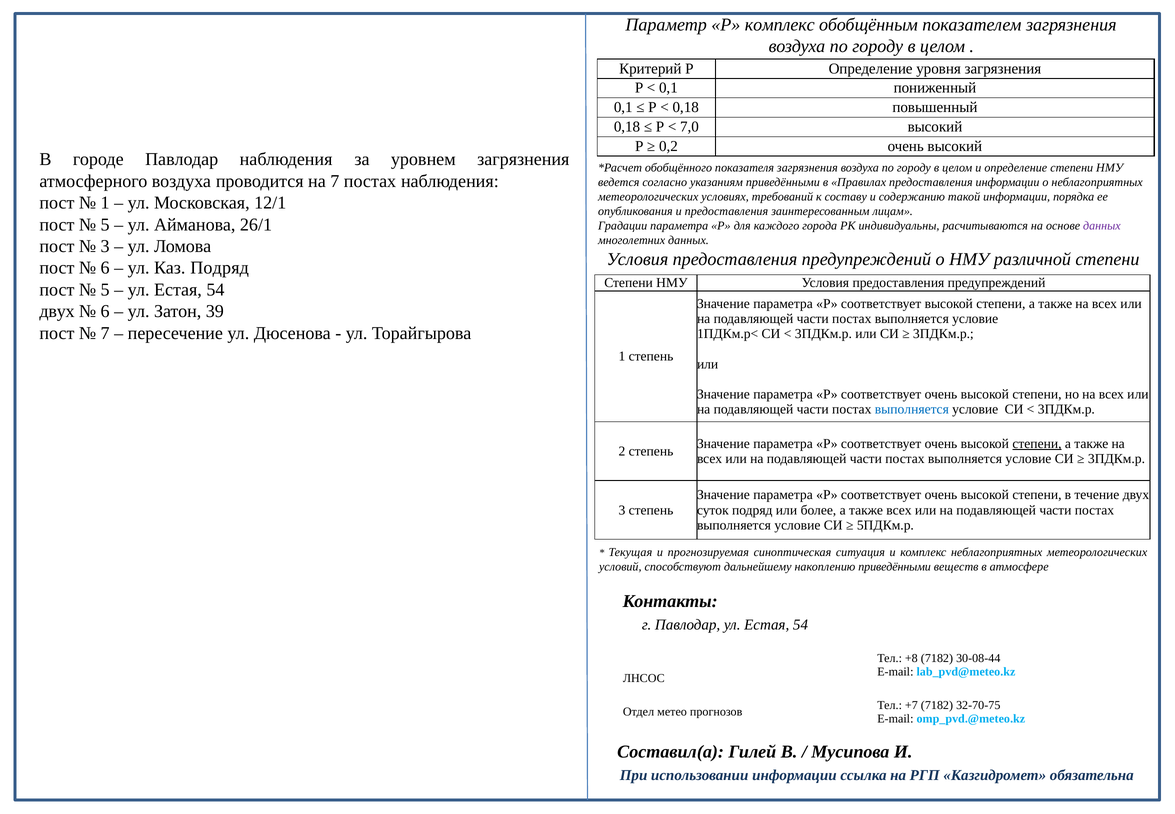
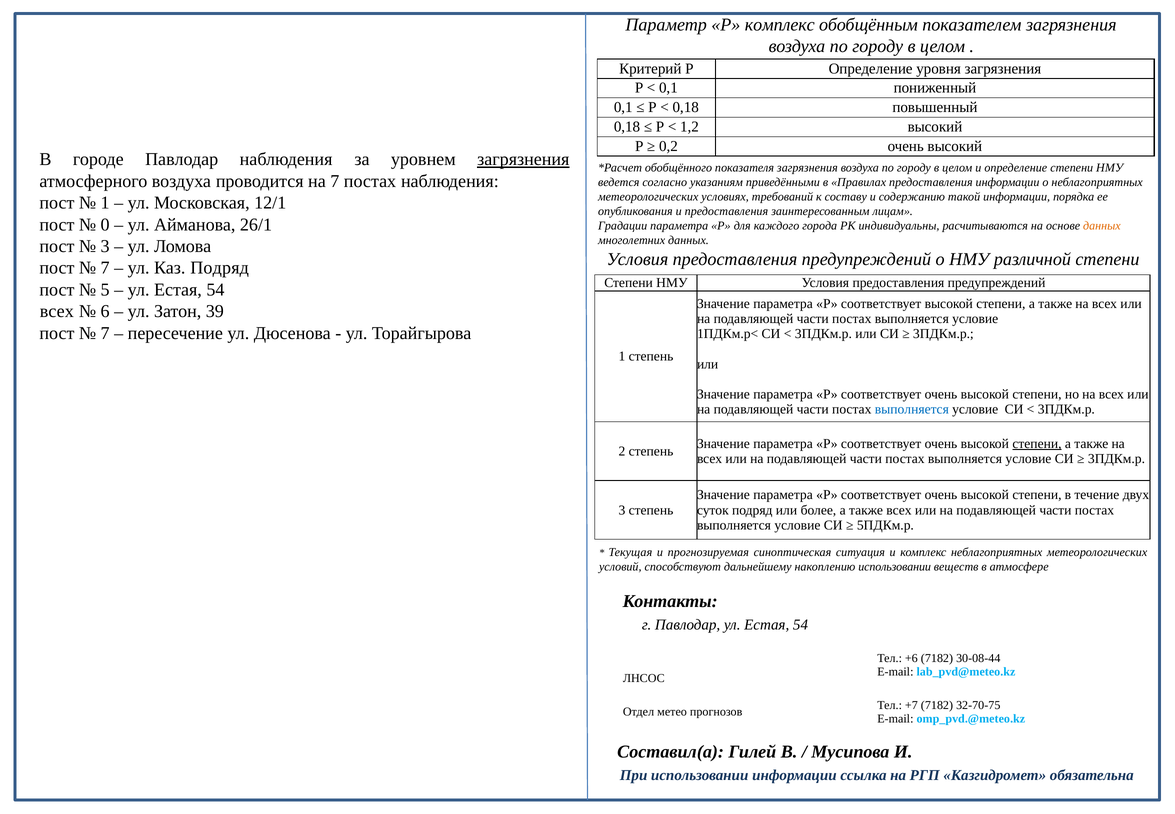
7,0: 7,0 -> 1,2 (689, 127)
загрязнения underline: none -> present (523, 159)
5: 5 -> 0 (105, 224)
данных colour: purple -> orange (1102, 225)
6: 6 -> 7 (105, 268)
двух: двух -> всех (57, 311)
накоплению приведёнными: приведёнными -> использовании (895, 566)
+8: +8 -> +6 (911, 658)
